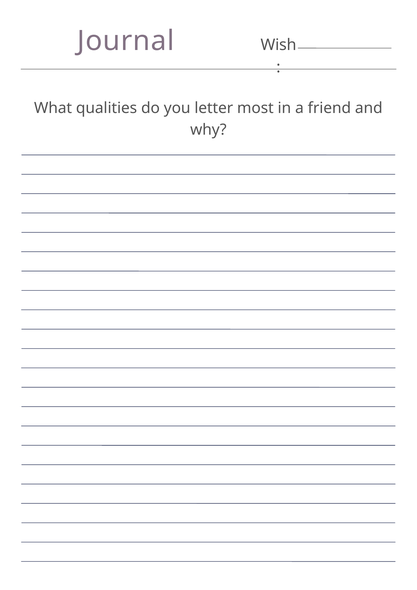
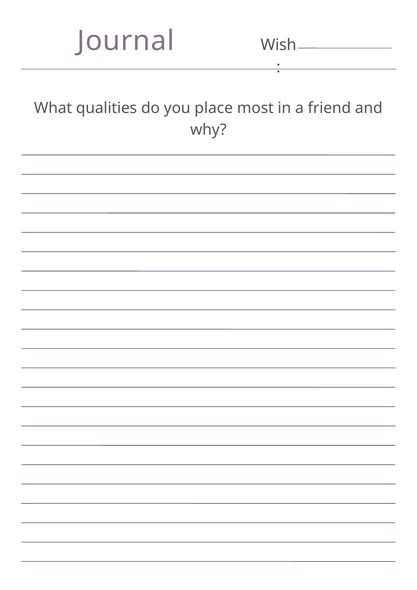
letter: letter -> place (214, 108)
